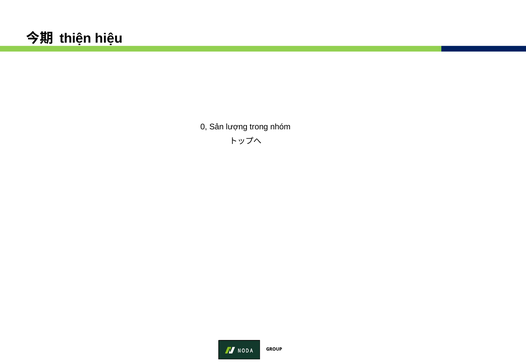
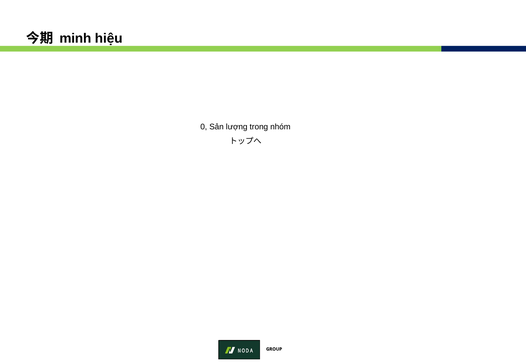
thiện: thiện -> minh (75, 38)
